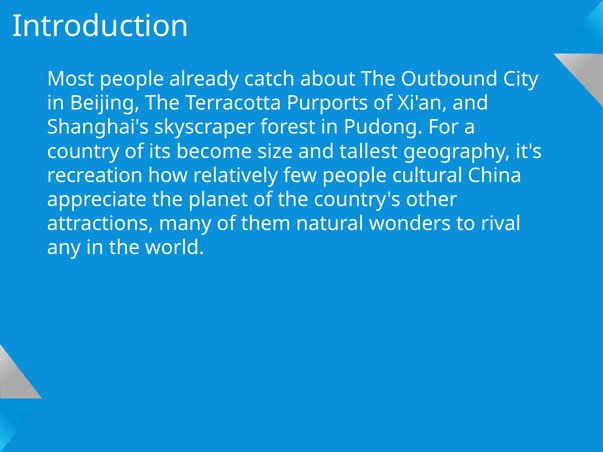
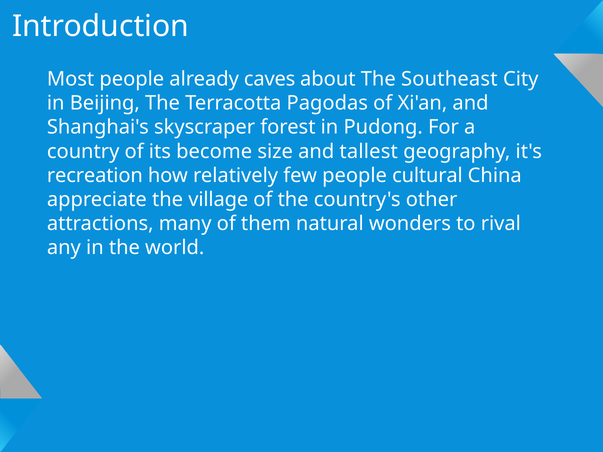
catch: catch -> caves (270, 79)
Outbound: Outbound -> Southeast (449, 79)
Purports: Purports -> Pagodas (327, 103)
planet: planet -> village (218, 200)
